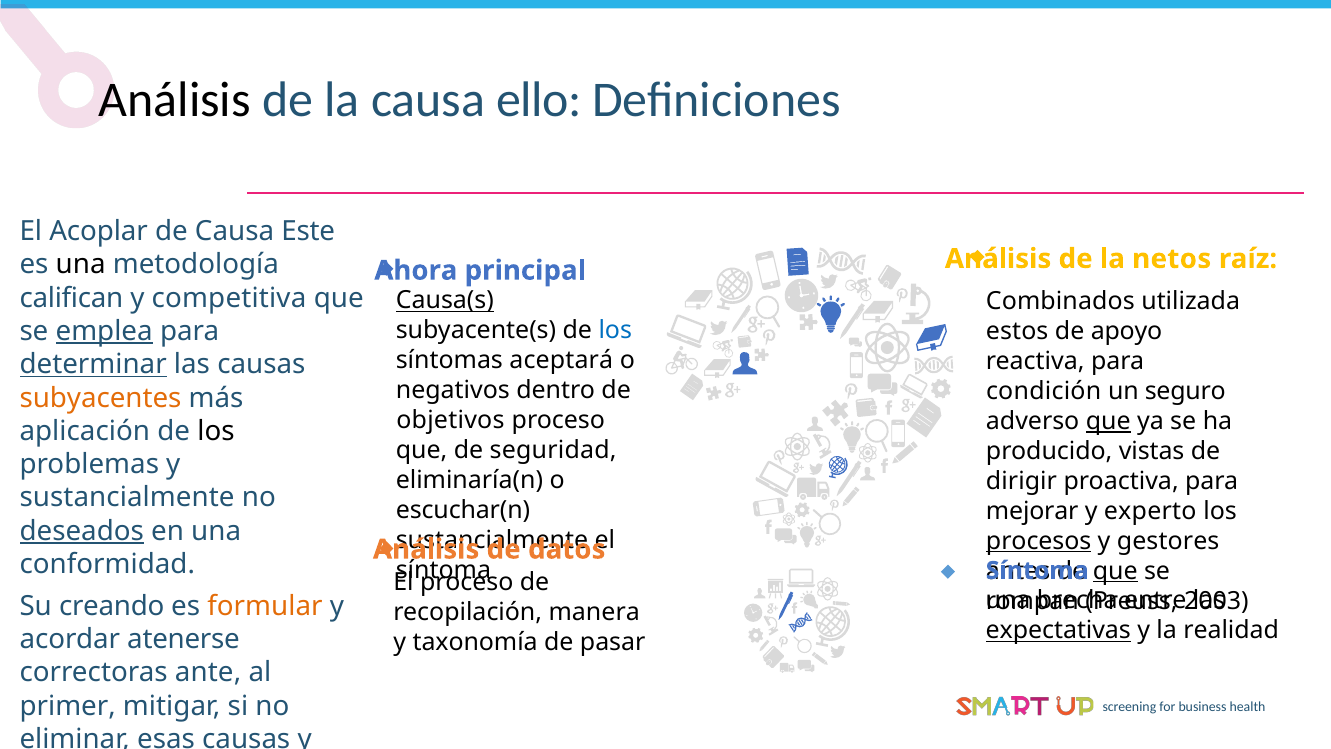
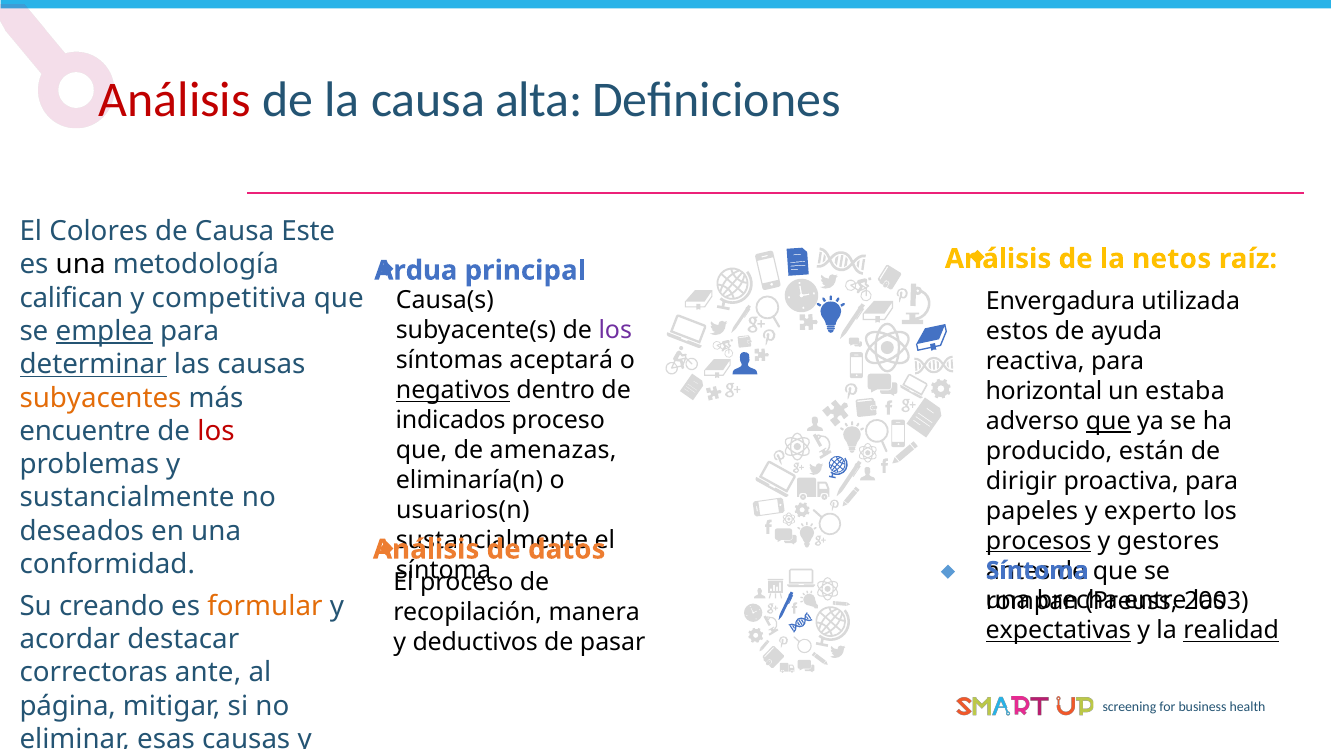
Análisis colour: black -> red (175, 100)
ello: ello -> alta (539, 100)
Acoplar: Acoplar -> Colores (99, 231)
Ahora: Ahora -> Ardua (416, 270)
Causa(s underline: present -> none (445, 301)
Combinados: Combinados -> Envergadura (1060, 301)
los colour: blue -> purple (615, 330)
apoyo: apoyo -> ayuda (1126, 331)
negativos underline: none -> present (453, 390)
condición: condición -> horizontal (1044, 391)
seguro: seguro -> estaba (1185, 391)
objetivos: objetivos -> indicados (451, 420)
aplicación: aplicación -> encuentre (85, 431)
los colour: black -> red (216, 431)
seguridad: seguridad -> amenazas (553, 450)
vistas: vistas -> están (1151, 451)
escuchar(n: escuchar(n -> usuarios(n (463, 510)
mejorar: mejorar -> papeles (1032, 511)
deseados underline: present -> none (82, 531)
que underline: present -> none (1115, 571)
realidad underline: none -> present (1231, 630)
atenerse: atenerse -> destacar (183, 639)
taxonomía: taxonomía -> deductivos (475, 642)
primer: primer -> página (68, 706)
